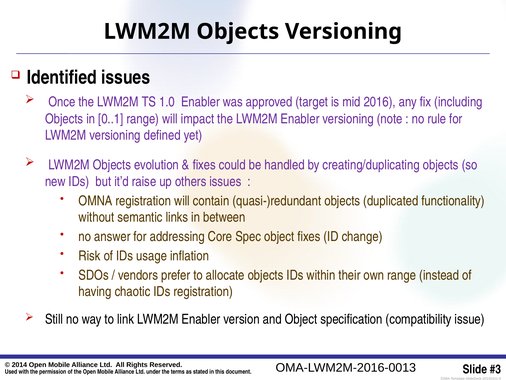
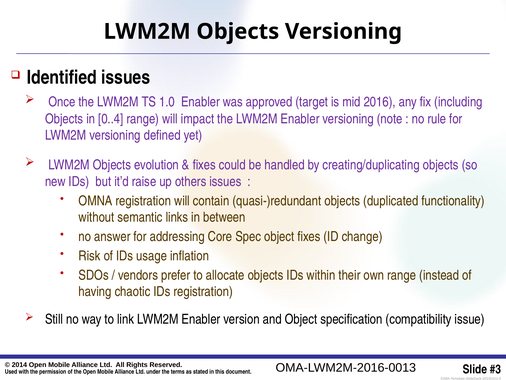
0..1: 0..1 -> 0..4 (111, 119)
